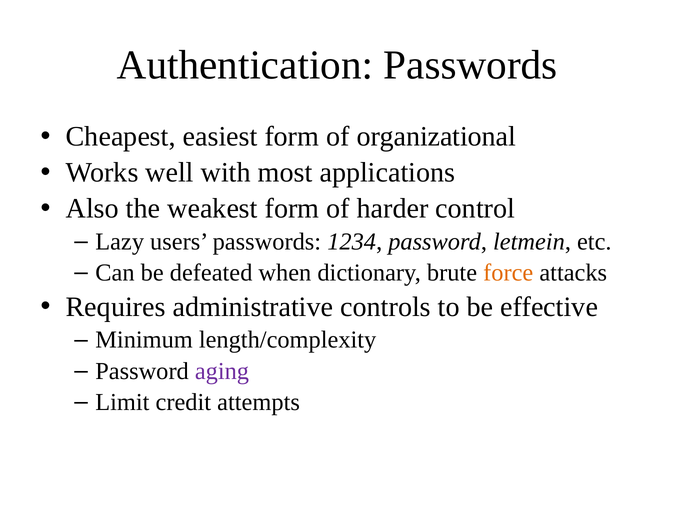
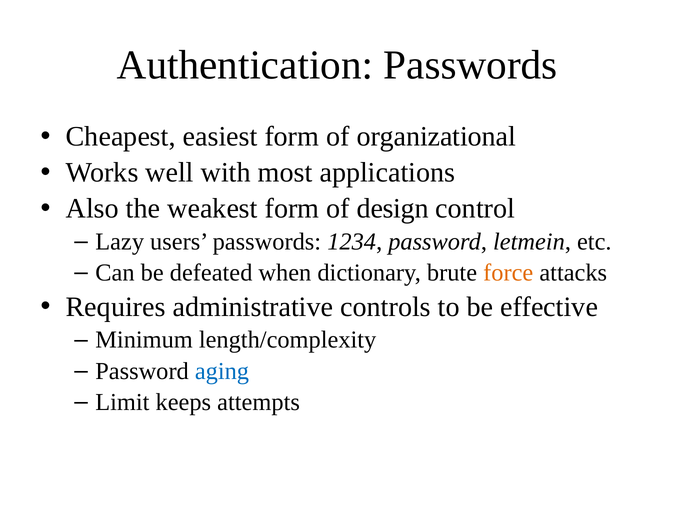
harder: harder -> design (393, 209)
aging colour: purple -> blue (222, 371)
credit: credit -> keeps (183, 402)
